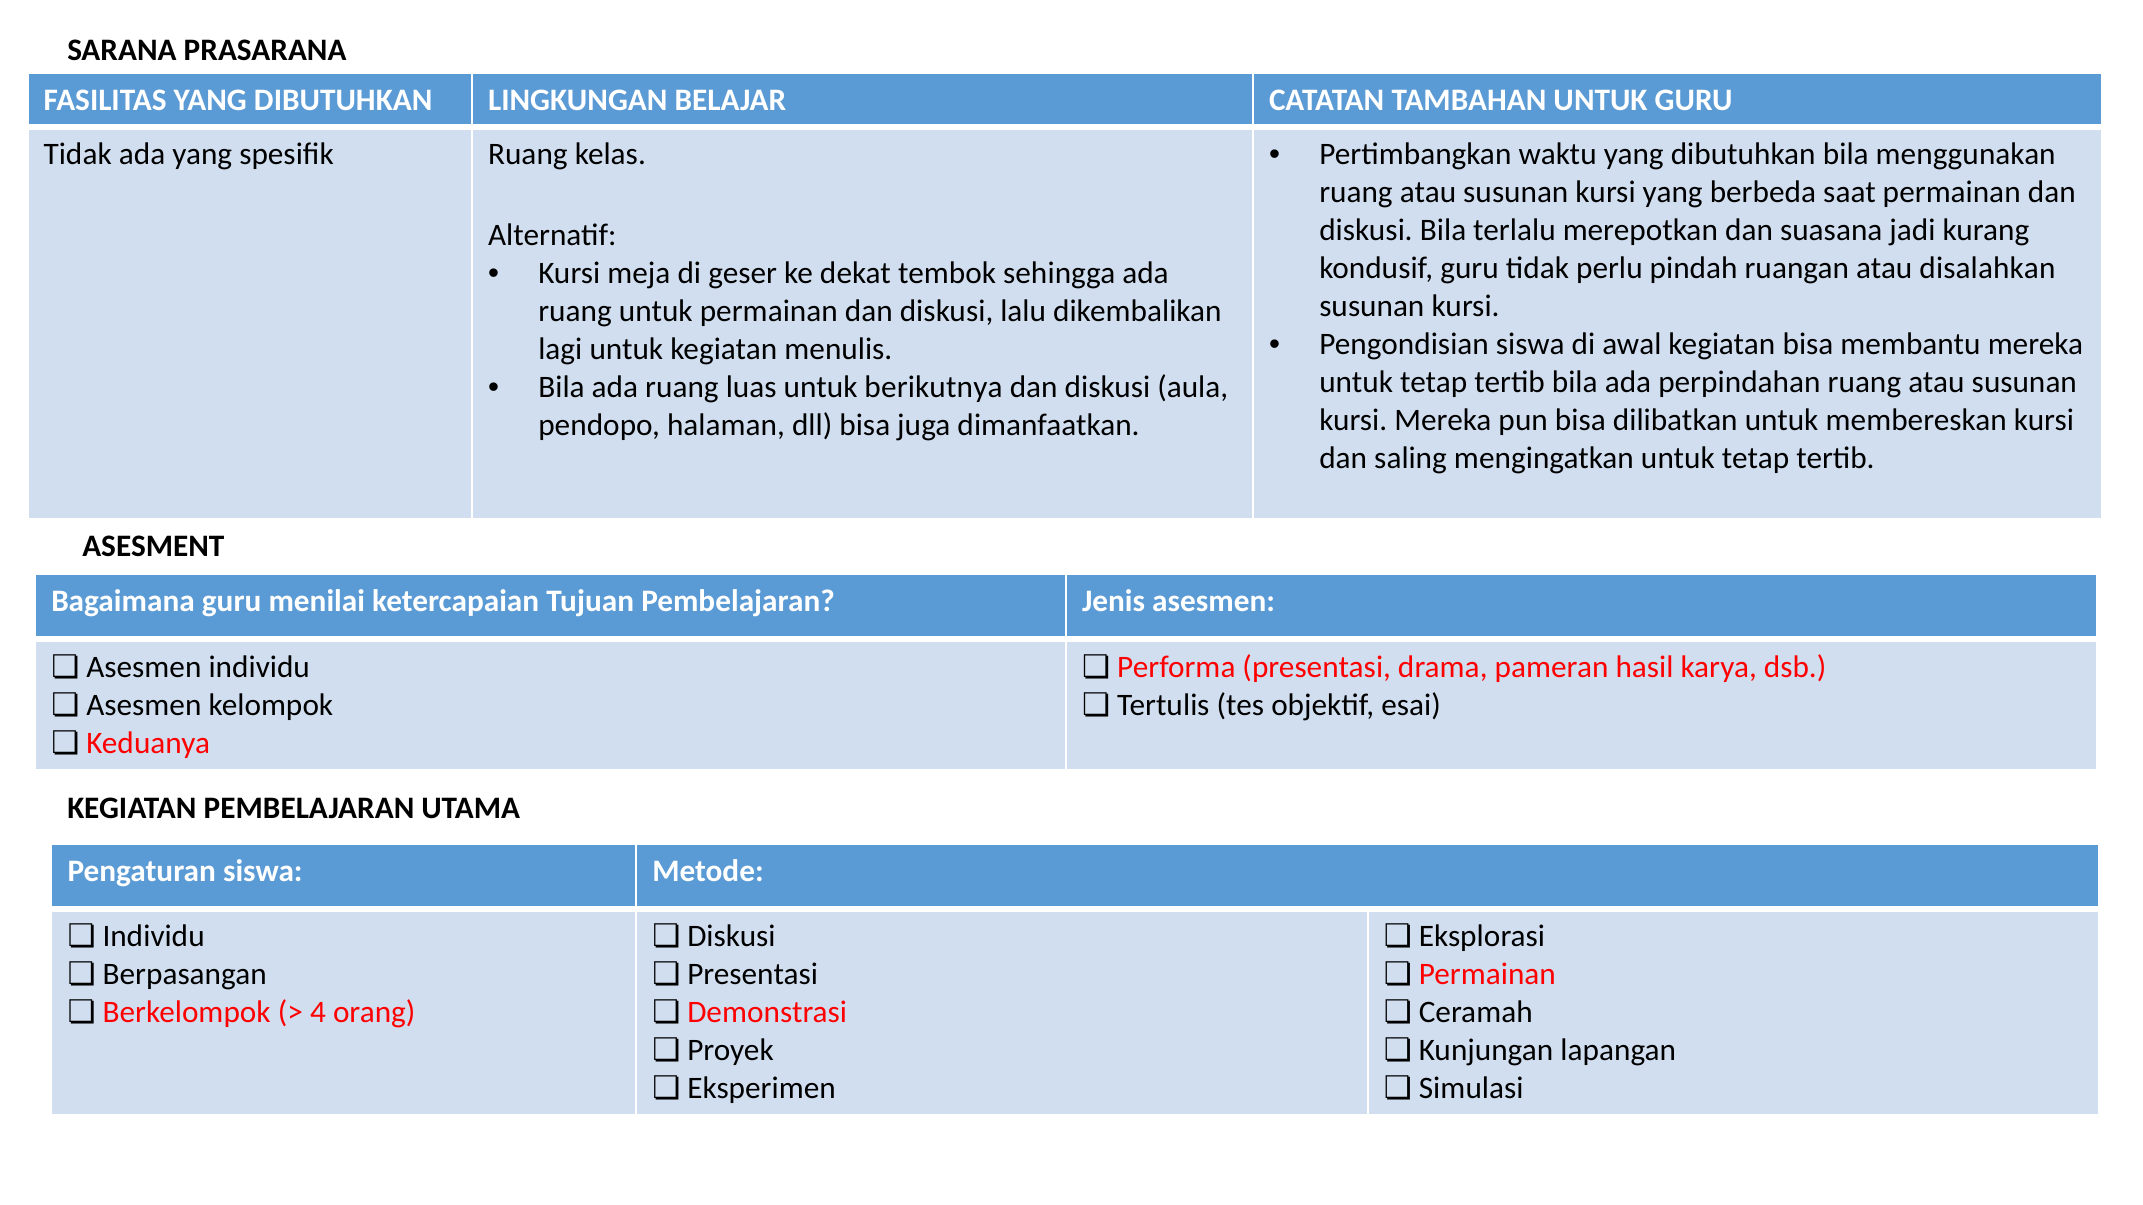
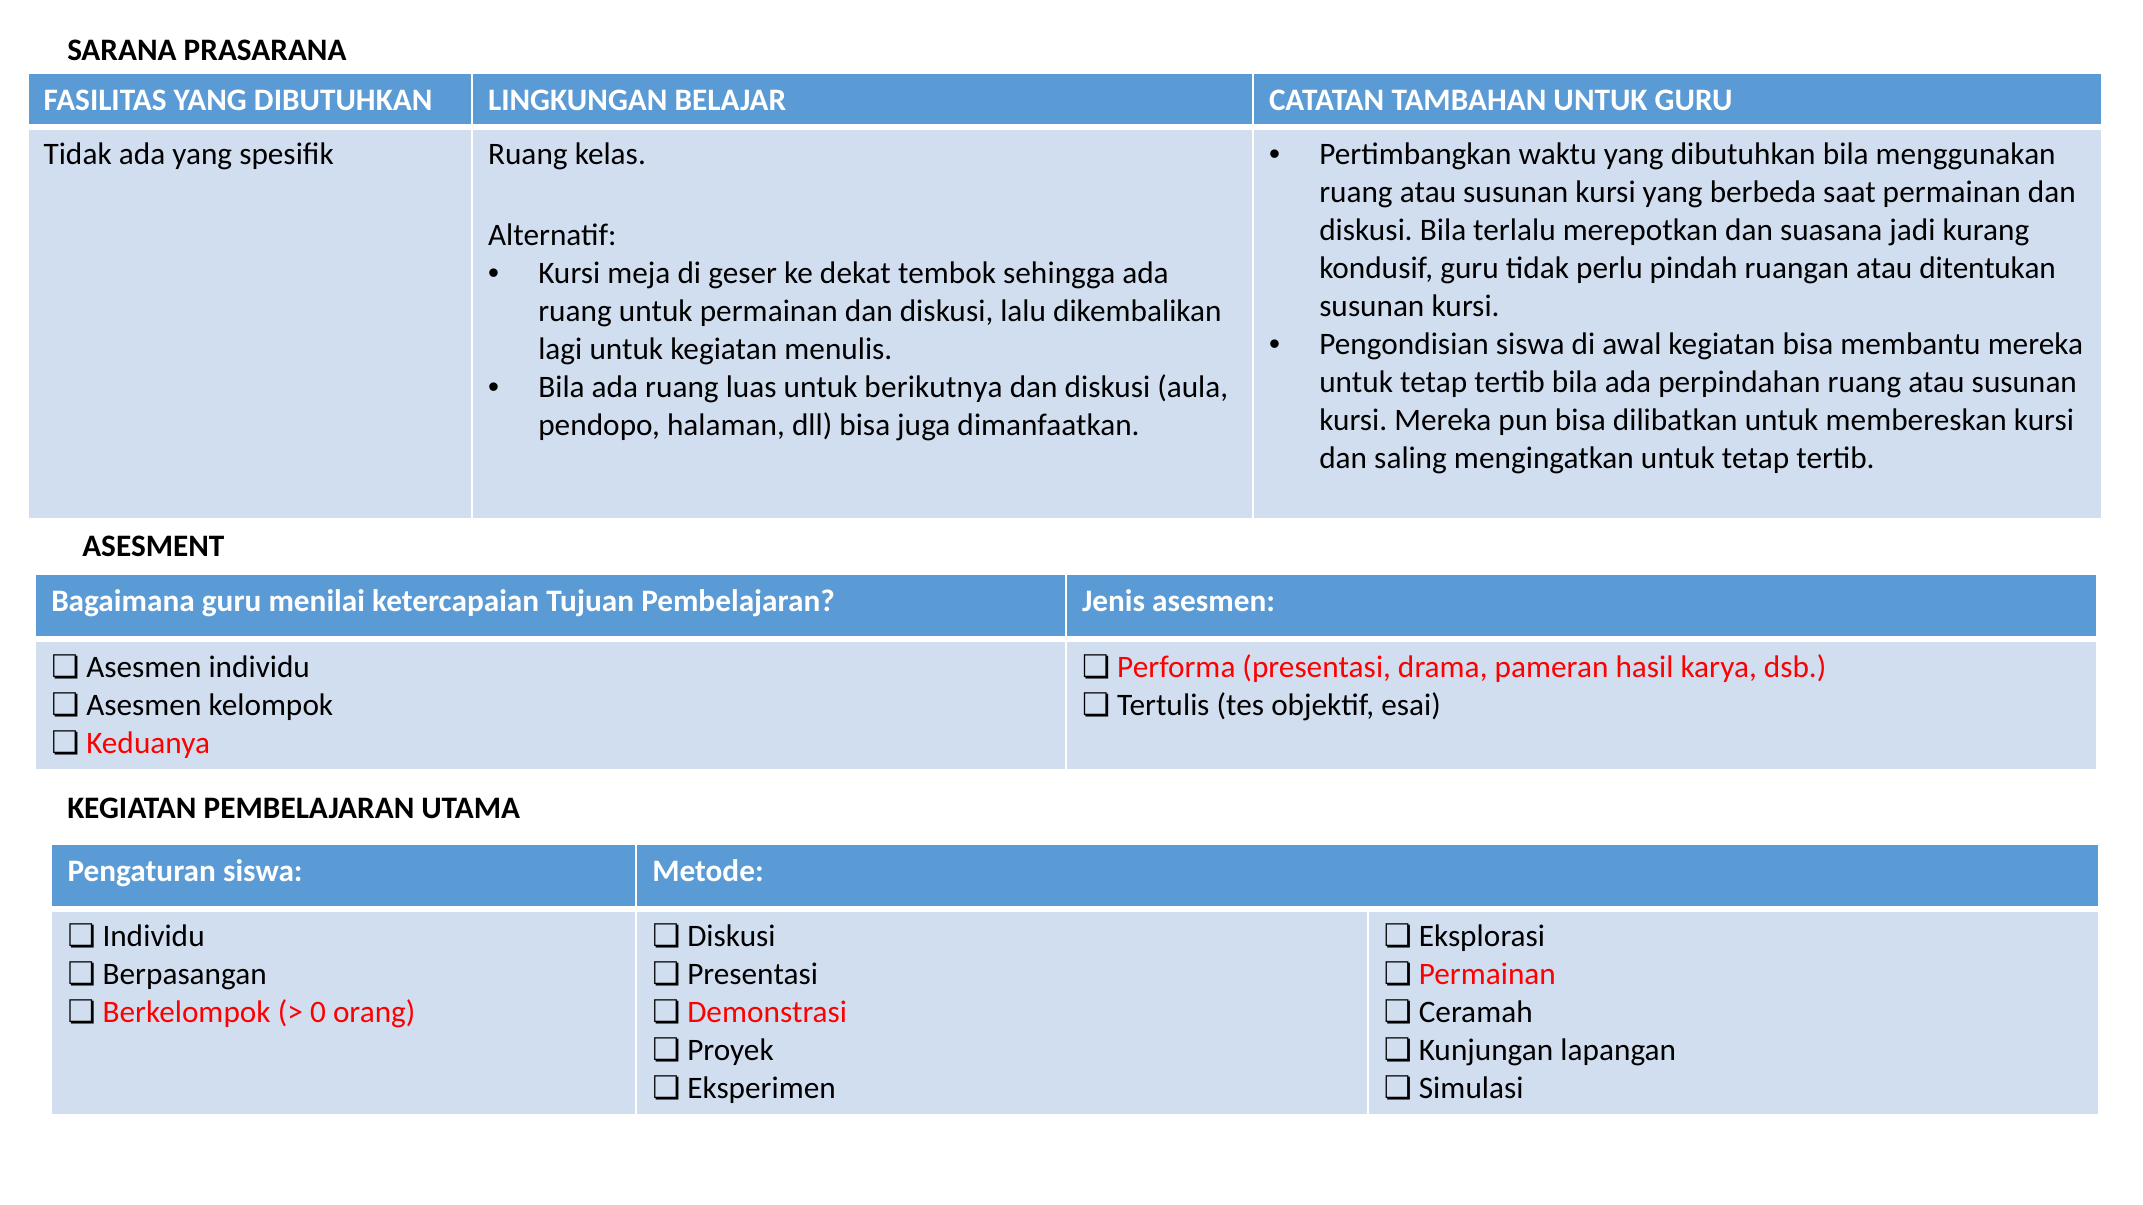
disalahkan: disalahkan -> ditentukan (1988, 268)
4: 4 -> 0 (318, 1013)
